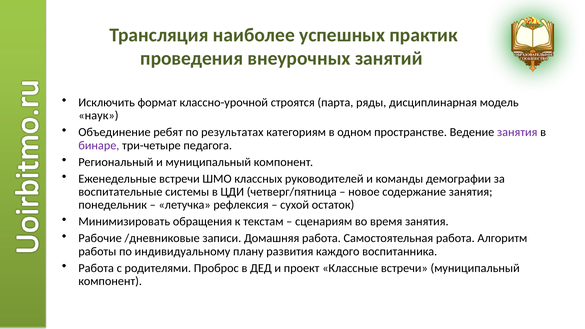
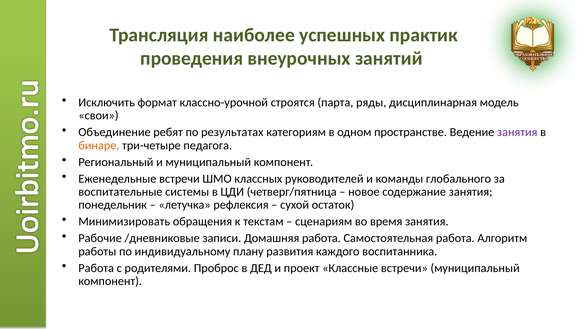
наук: наук -> свои (98, 116)
бинаре colour: purple -> orange (99, 145)
демографии: демографии -> глобального (458, 179)
